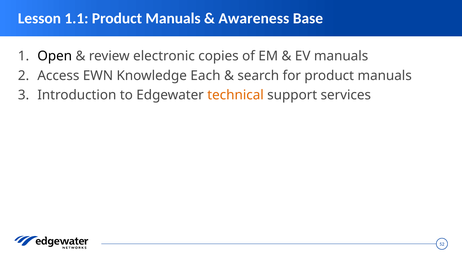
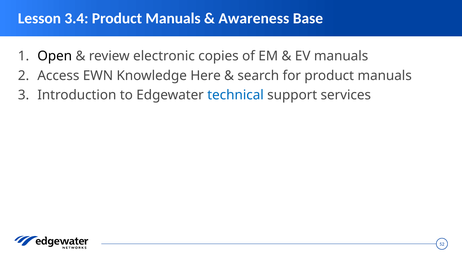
1.1: 1.1 -> 3.4 (76, 18)
Each: Each -> Here (206, 76)
technical colour: orange -> blue (236, 95)
